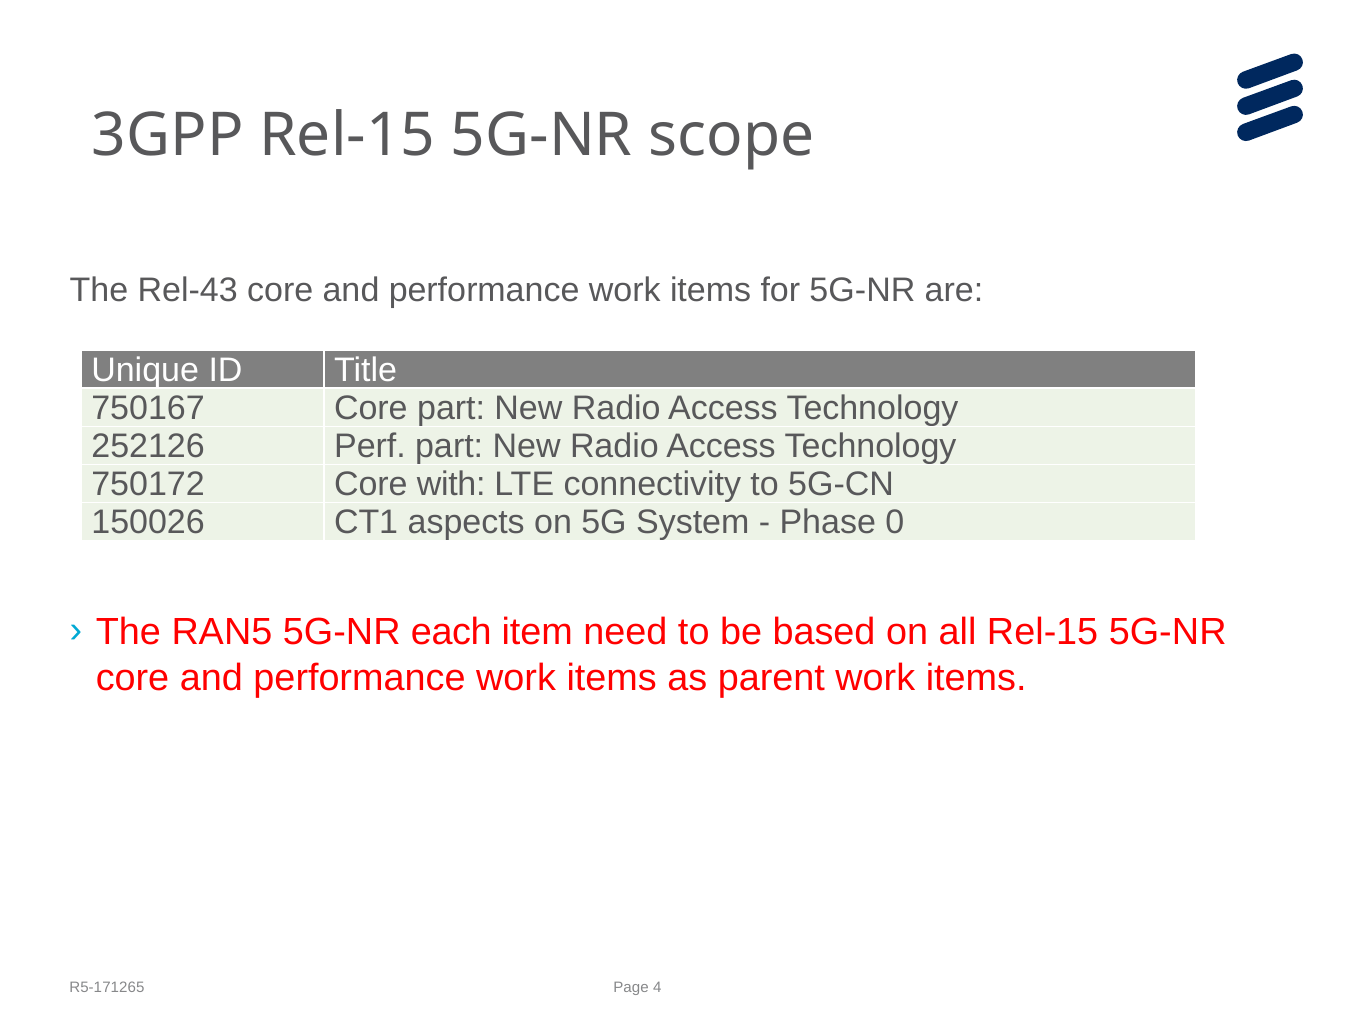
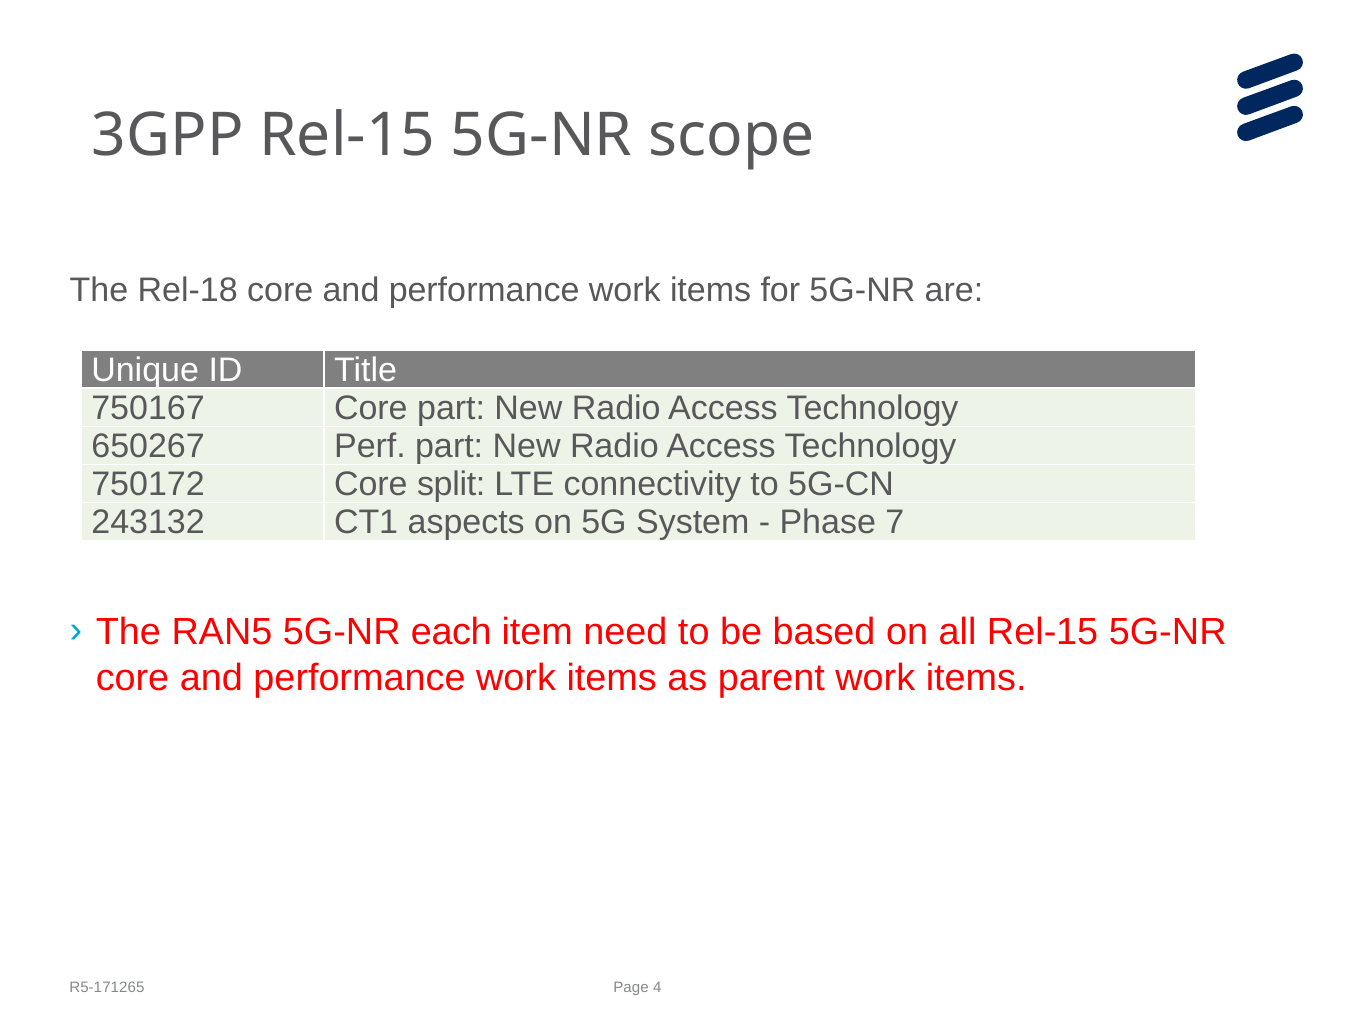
Rel-43: Rel-43 -> Rel-18 (188, 290)
252126: 252126 -> 650267 (148, 446)
with: with -> split (451, 484)
150026: 150026 -> 243132 (148, 522)
0: 0 -> 7 (895, 522)
